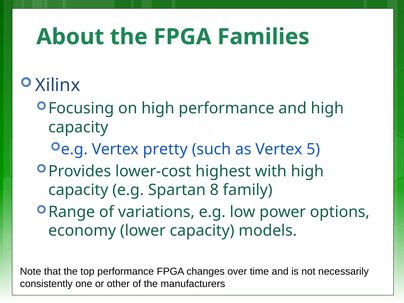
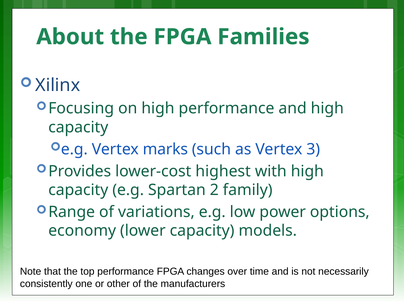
pretty: pretty -> marks (165, 149)
5: 5 -> 3 (313, 149)
8: 8 -> 2 (214, 190)
